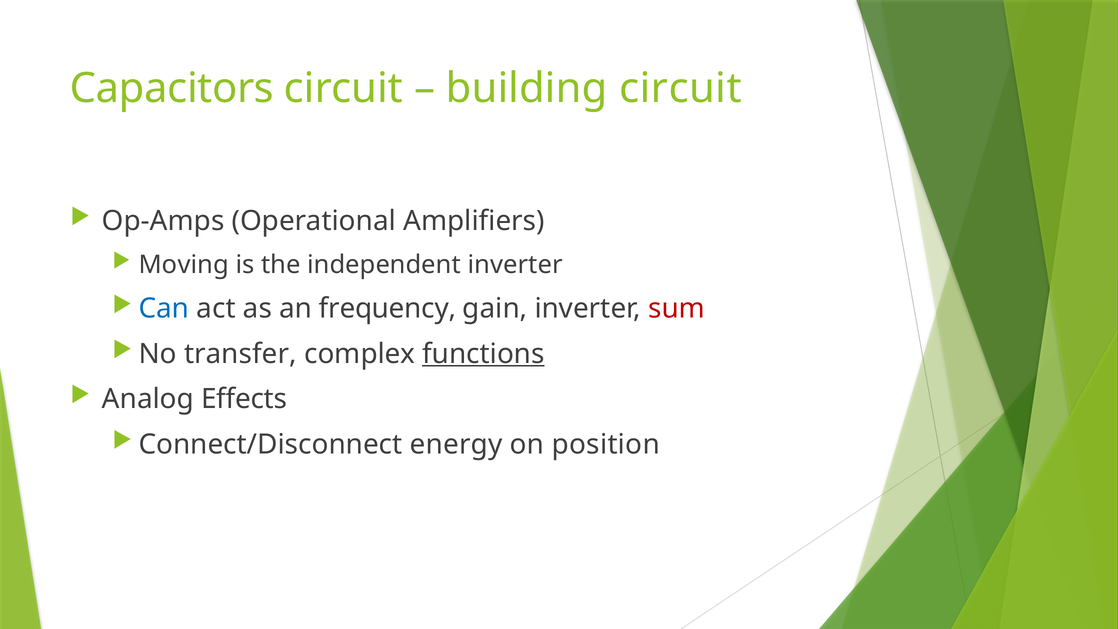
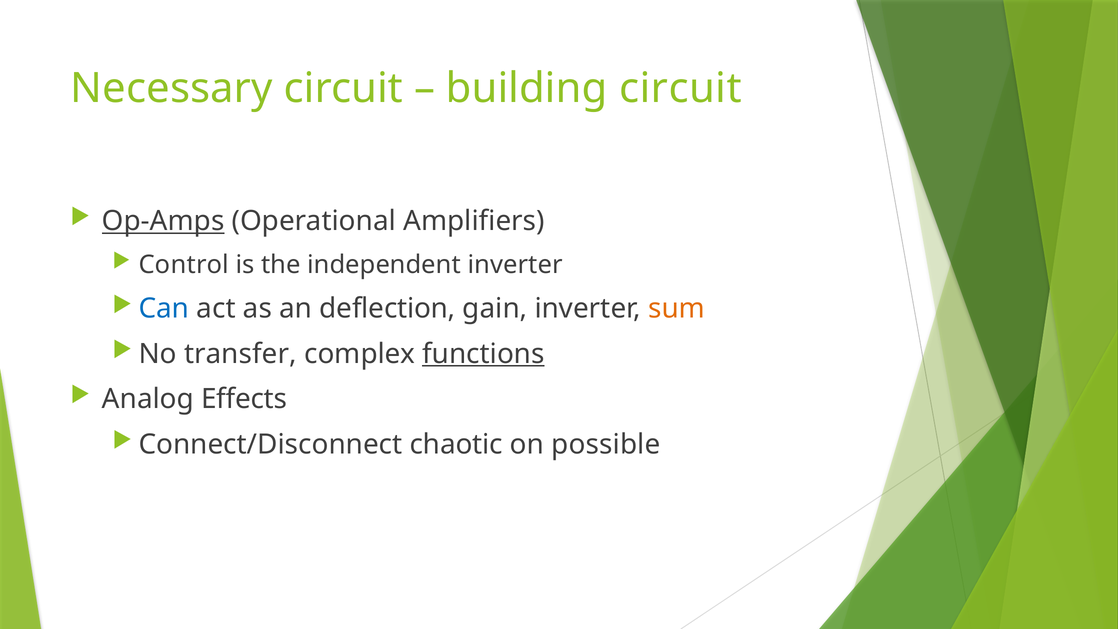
Capacitors: Capacitors -> Necessary (172, 88)
Op-Amps underline: none -> present (163, 221)
Moving: Moving -> Control (184, 265)
frequency: frequency -> deflection (387, 309)
sum colour: red -> orange (677, 309)
energy: energy -> chaotic (456, 444)
position: position -> possible (606, 444)
